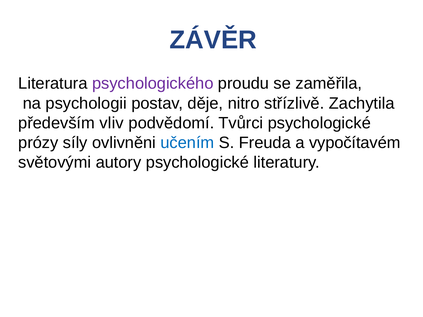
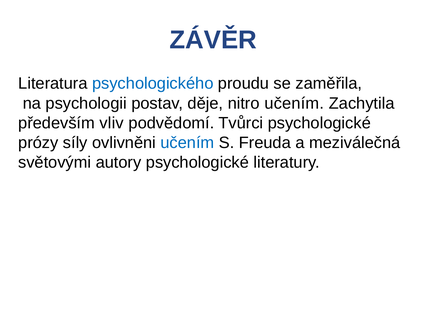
psychologického colour: purple -> blue (153, 84)
nitro střízlivě: střízlivě -> učením (294, 103)
vypočítavém: vypočítavém -> meziválečná (355, 143)
